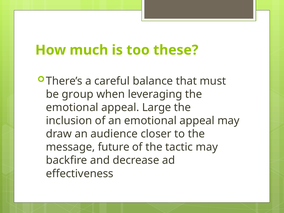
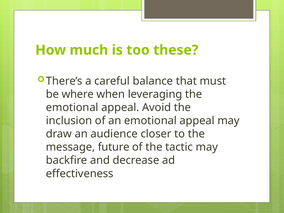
group: group -> where (78, 94)
Large: Large -> Avoid (157, 107)
